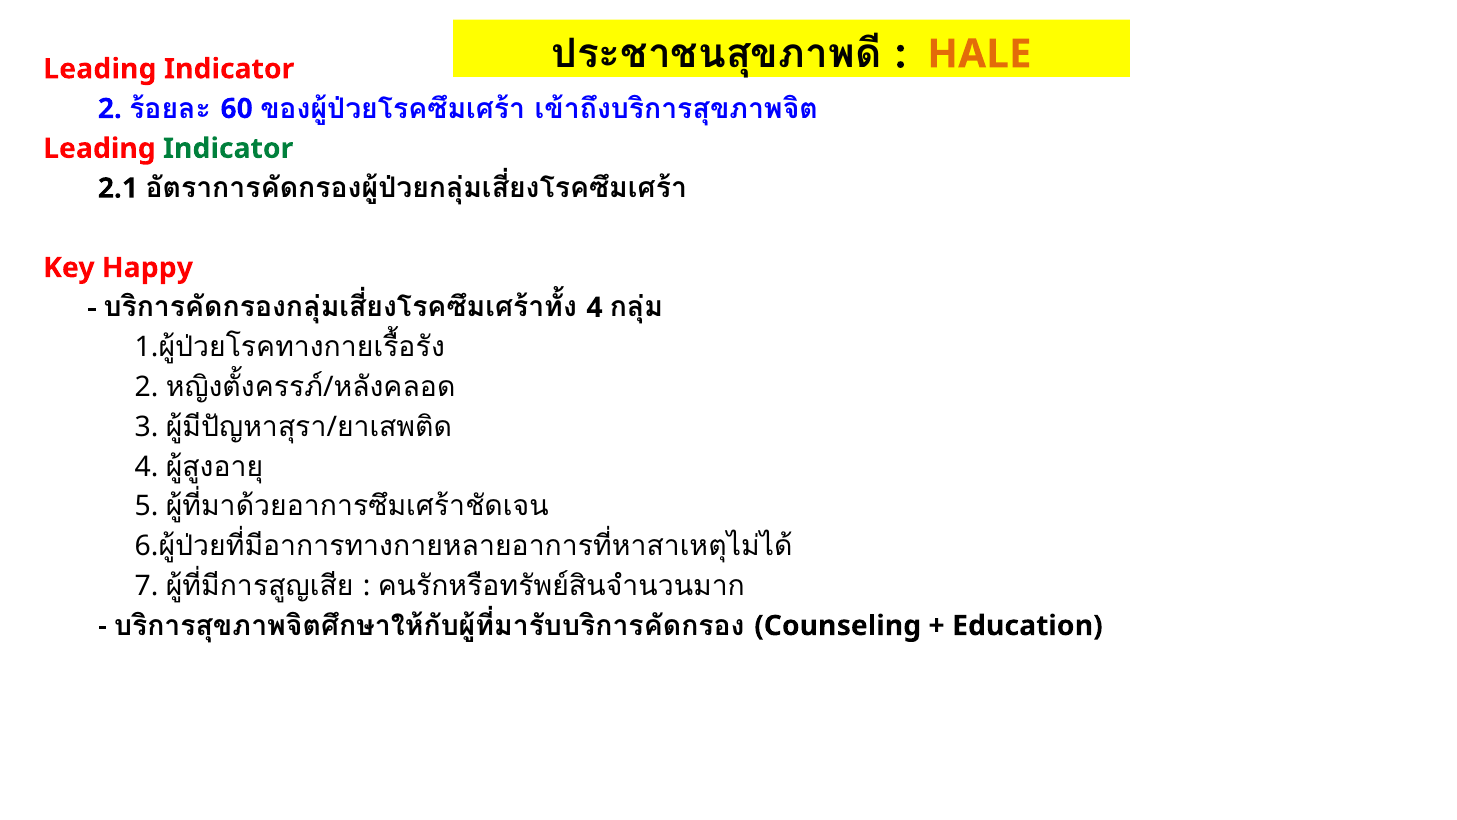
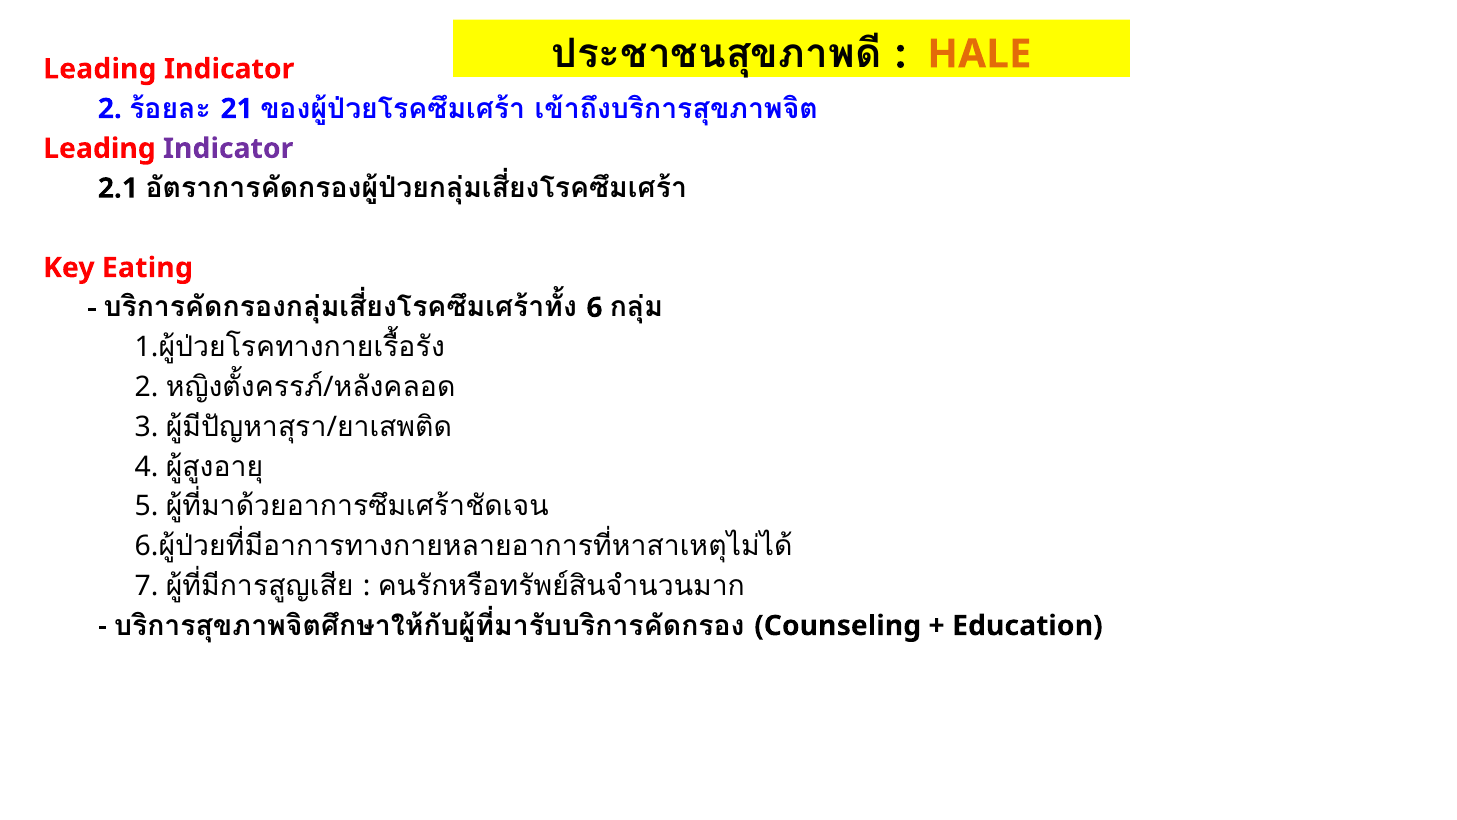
60: 60 -> 21 (237, 109)
Indicator colour: green -> purple (228, 148)
Happy: Happy -> Eating (147, 268)
4: 4 -> 6 (595, 307)
